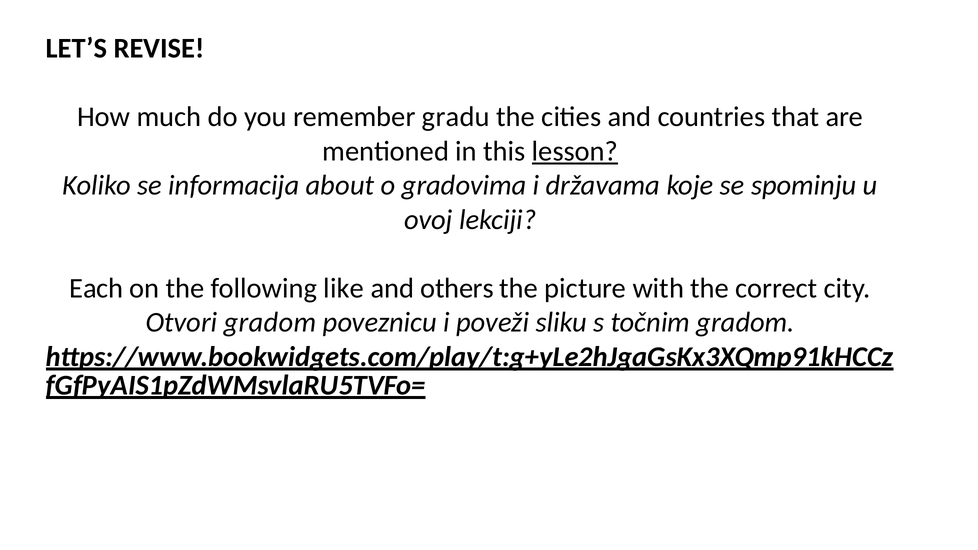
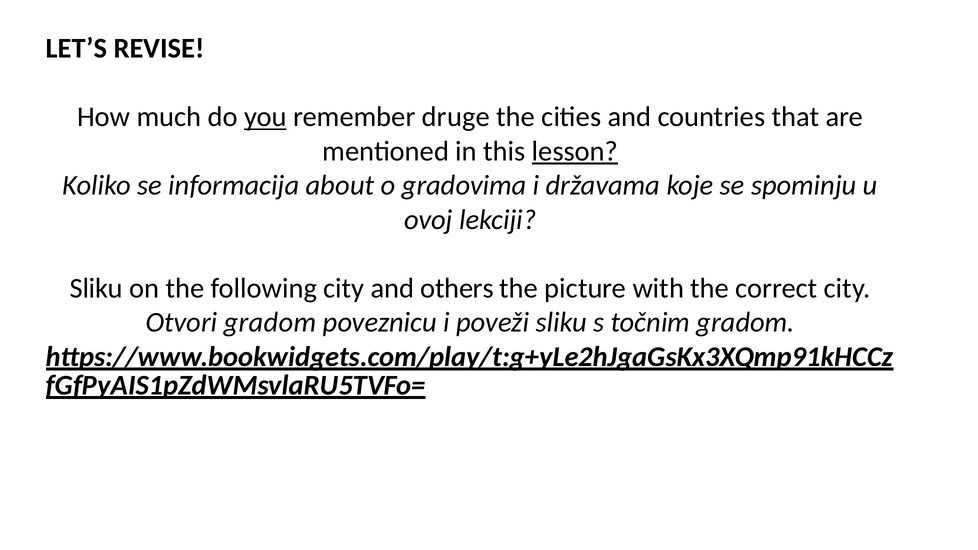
you underline: none -> present (265, 117)
gradu: gradu -> druge (456, 117)
Each: Each -> Sliku (96, 288)
following like: like -> city (344, 288)
